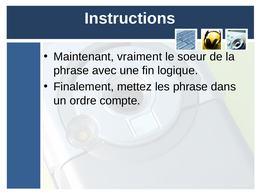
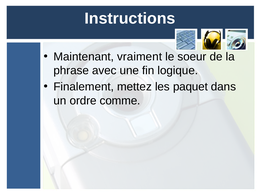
les phrase: phrase -> paquet (190, 87)
compte: compte -> comme (120, 101)
